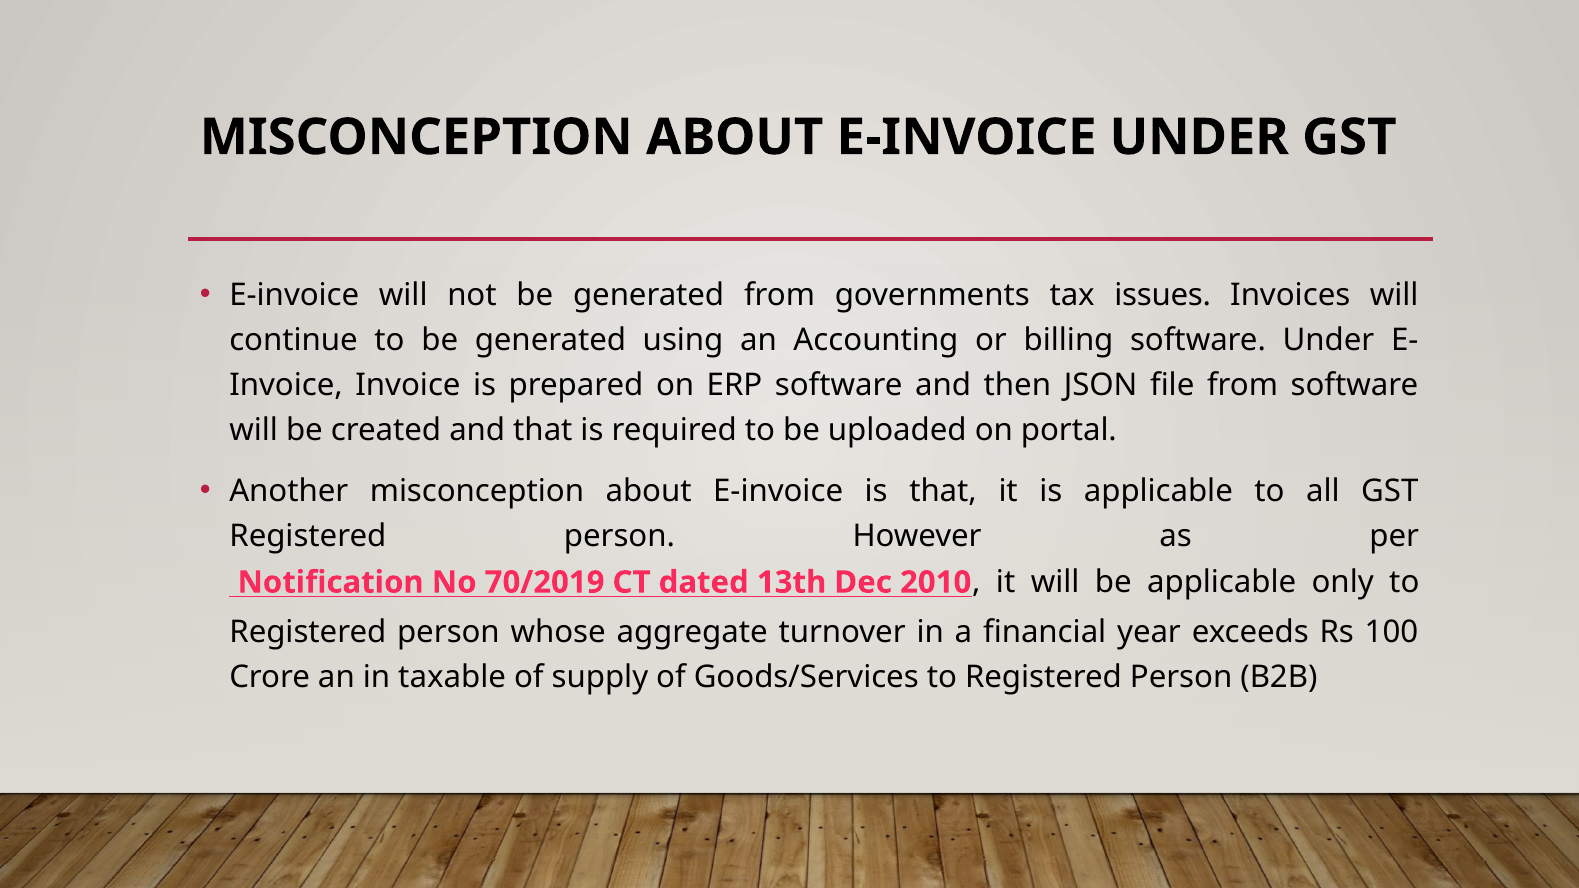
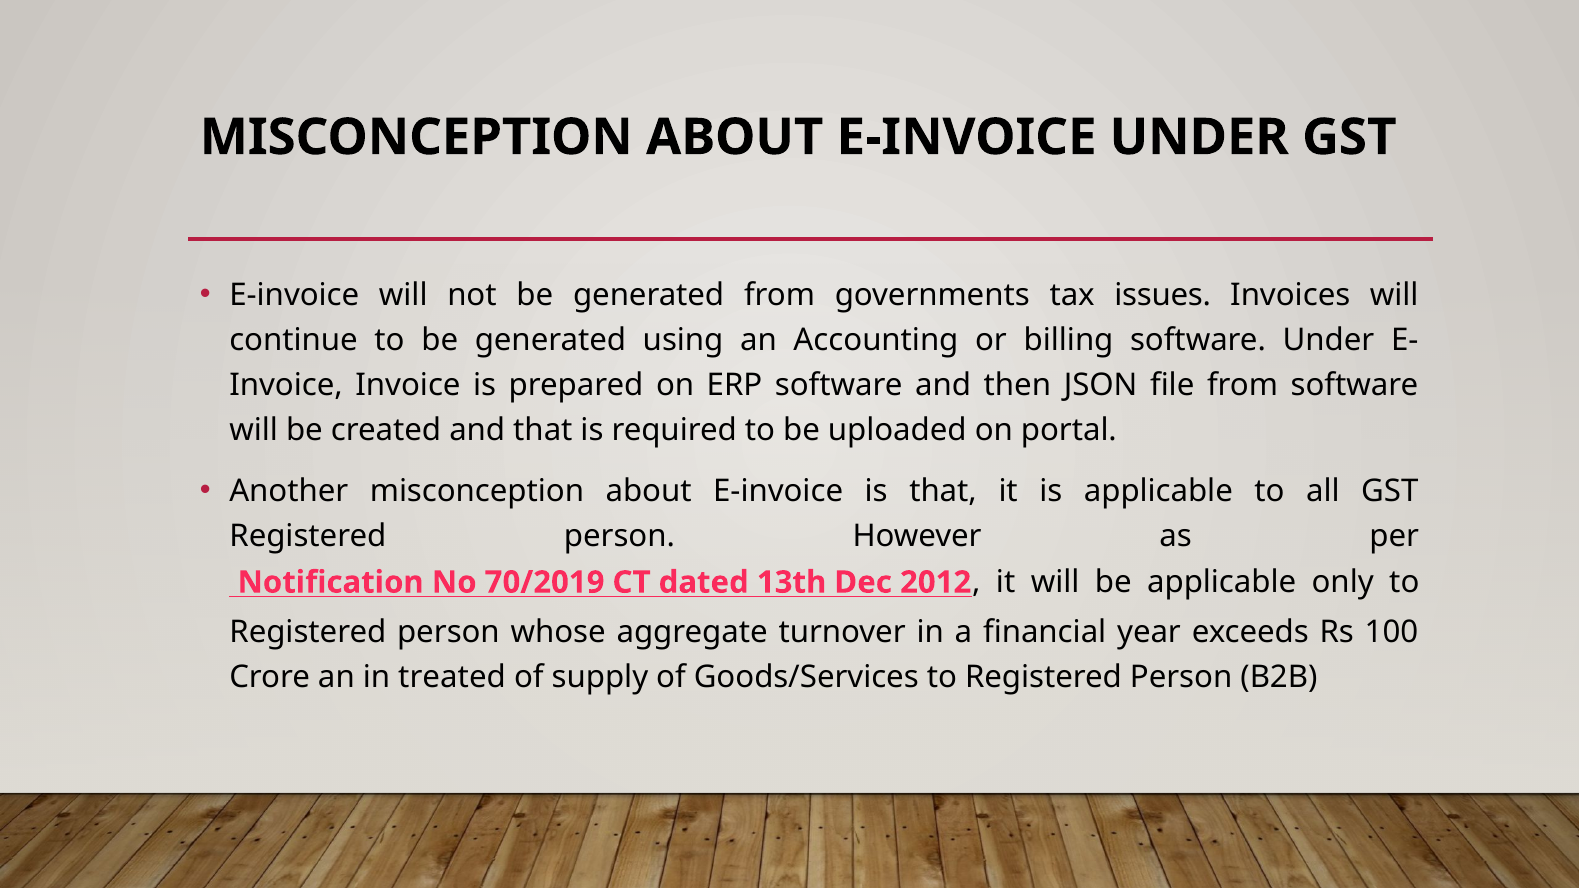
2010: 2010 -> 2012 (936, 583)
taxable: taxable -> treated (452, 677)
